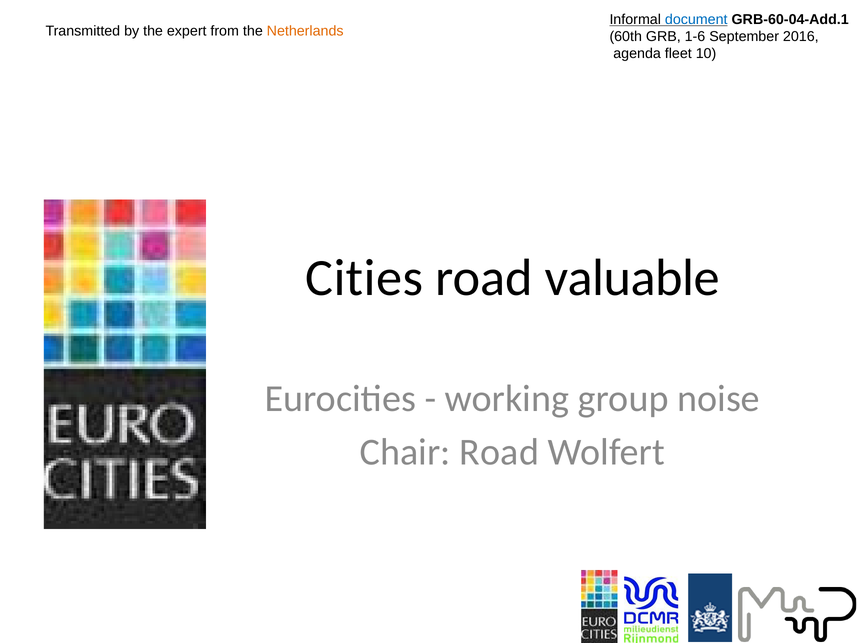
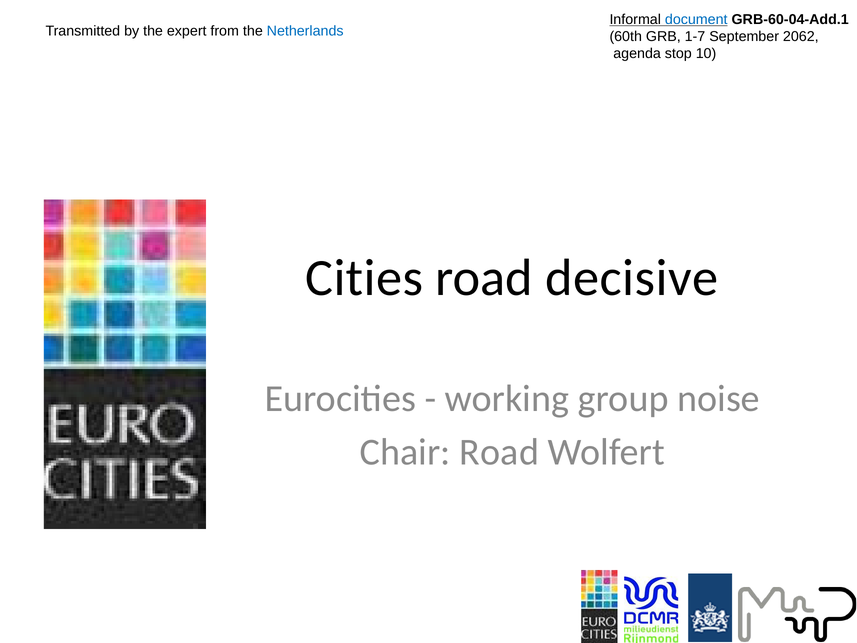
Netherlands colour: orange -> blue (305, 31)
1-6: 1-6 -> 1-7 (695, 37)
2016: 2016 -> 2062 (801, 37)
fleet: fleet -> stop (678, 54)
valuable: valuable -> decisive (632, 278)
